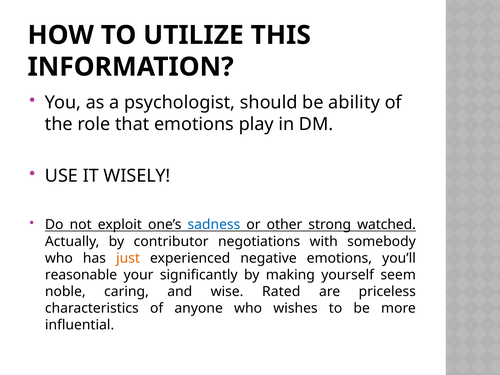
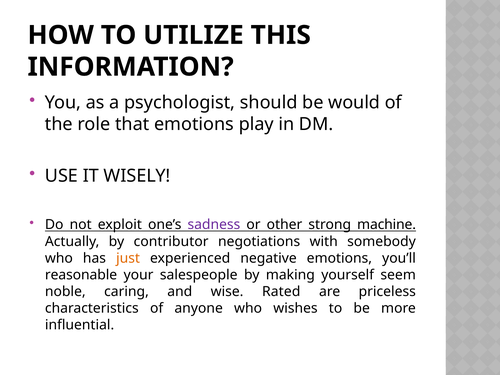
ability: ability -> would (354, 103)
sadness colour: blue -> purple (214, 225)
watched: watched -> machine (387, 225)
significantly: significantly -> salespeople (199, 275)
